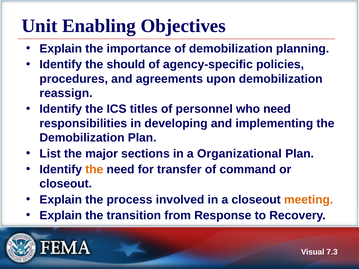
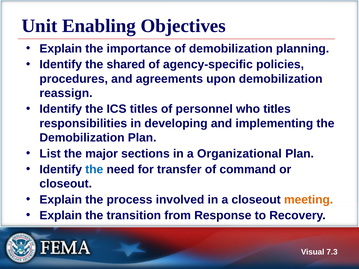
should: should -> shared (126, 65)
who need: need -> titles (277, 109)
the colour: orange -> blue (94, 170)
